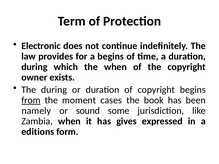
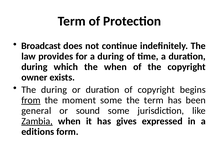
Electronic: Electronic -> Broadcast (41, 46)
a begins: begins -> during (111, 56)
moment cases: cases -> some (111, 100)
the book: book -> term (154, 100)
namely: namely -> general (36, 111)
Zambia underline: none -> present (37, 121)
